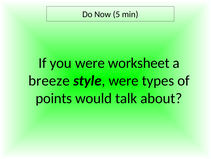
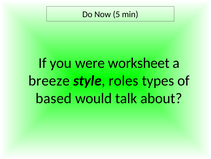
style were: were -> roles (123, 80)
points: points -> based (54, 98)
